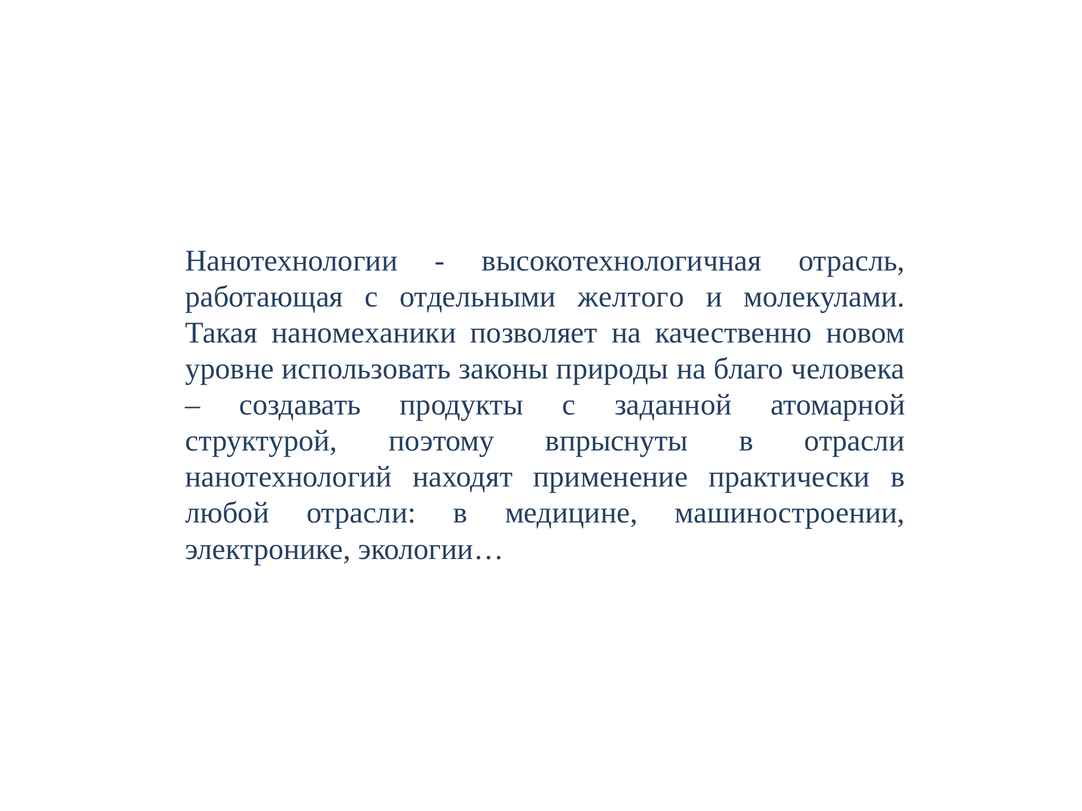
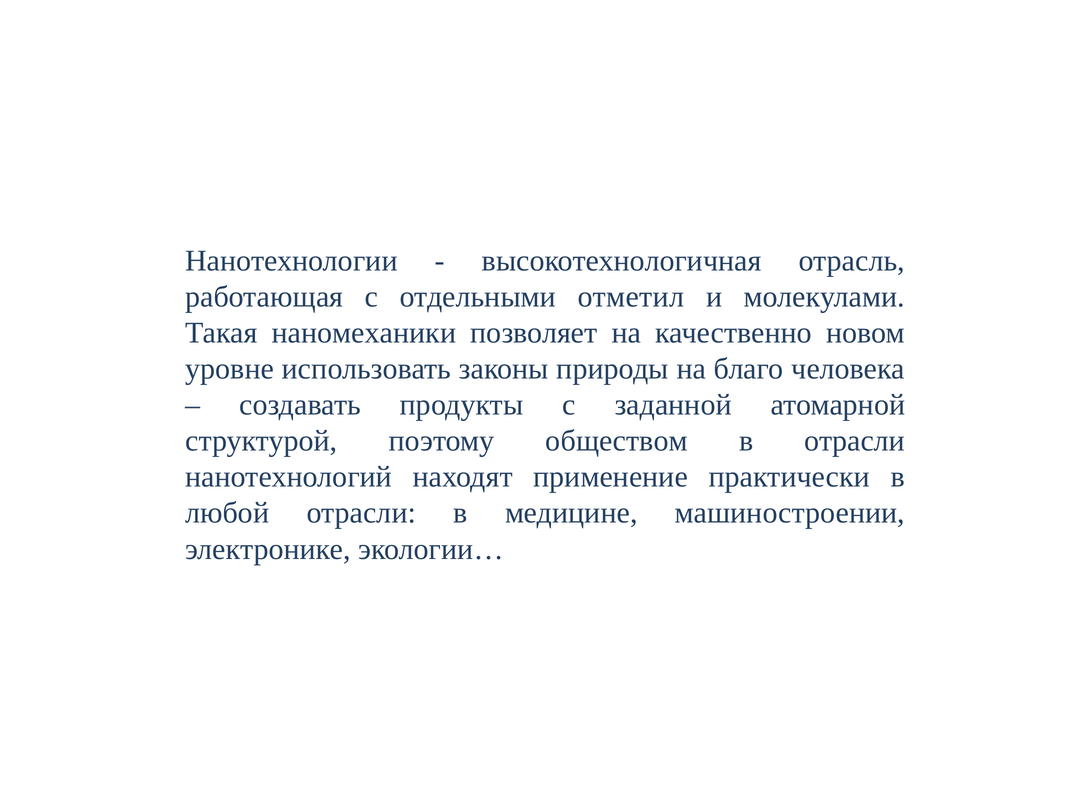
желтого: желтого -> отметил (631, 297)
впрыснуты: впрыснуты -> обществом (617, 441)
